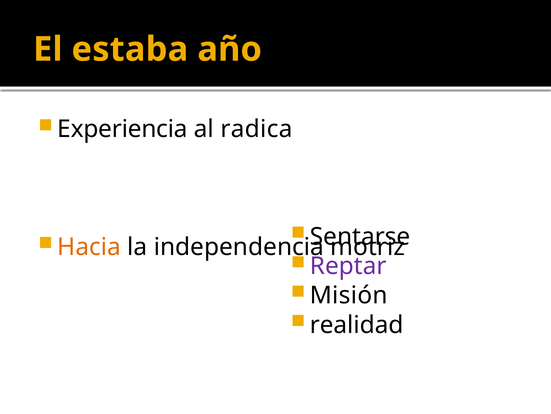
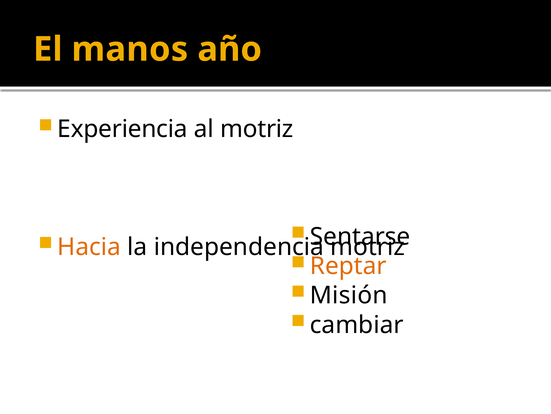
estaba: estaba -> manos (130, 49)
al radica: radica -> motriz (257, 129)
Reptar colour: purple -> orange (348, 266)
realidad: realidad -> cambiar (357, 324)
